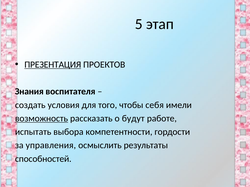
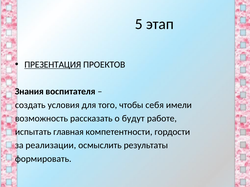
возможность underline: present -> none (41, 119)
выбора: выбора -> главная (68, 132)
управления: управления -> реализации (51, 146)
способностей: способностей -> формировать (43, 159)
